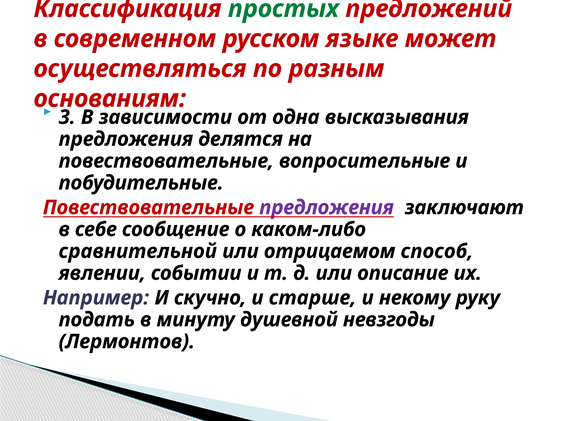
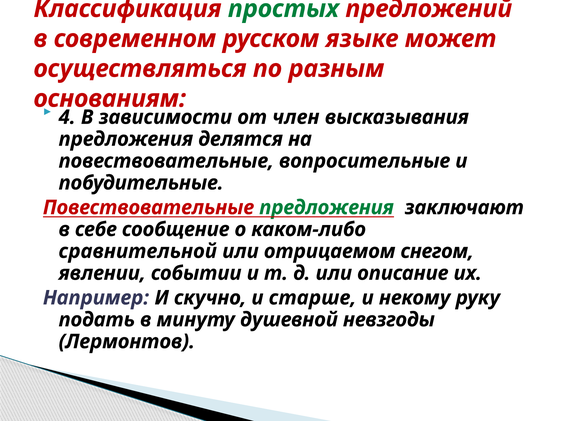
3: 3 -> 4 (67, 117)
одна: одна -> член (296, 117)
предложения colour: purple -> green (327, 207)
способ: способ -> снегом (437, 251)
